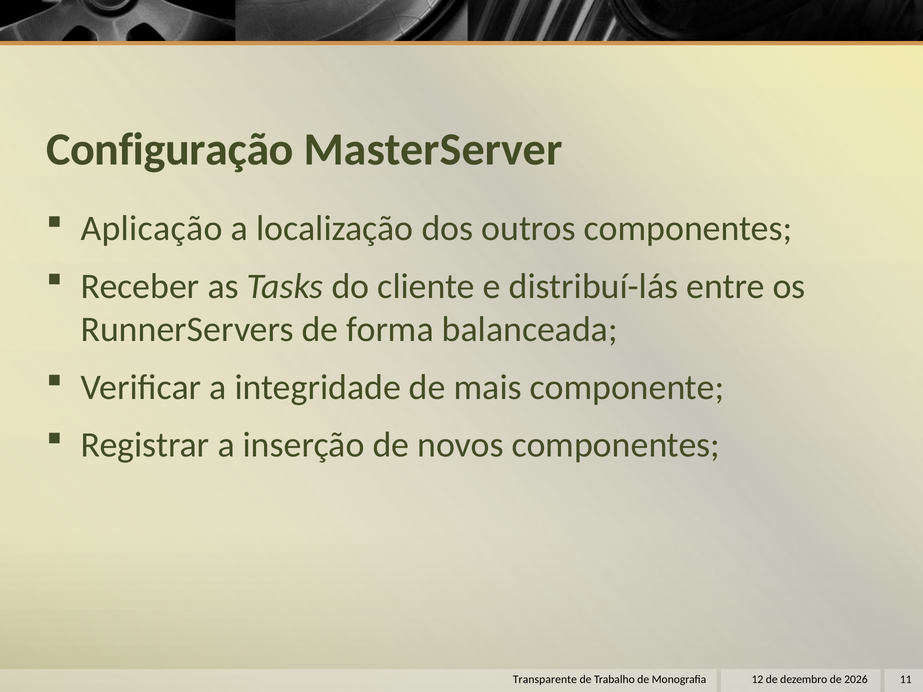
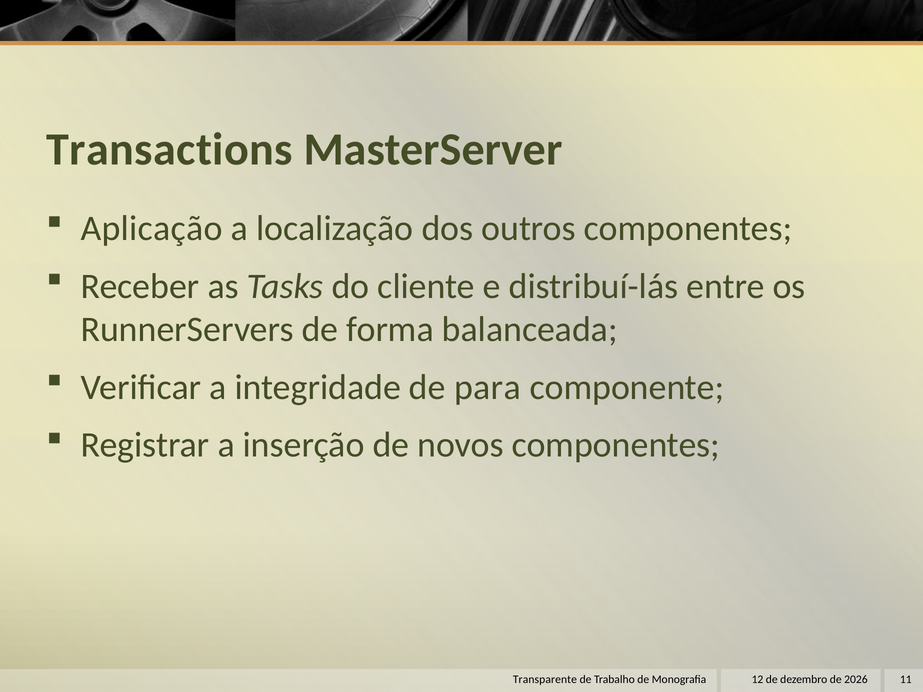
Configuração: Configuração -> Transactions (169, 149)
mais: mais -> para (488, 387)
